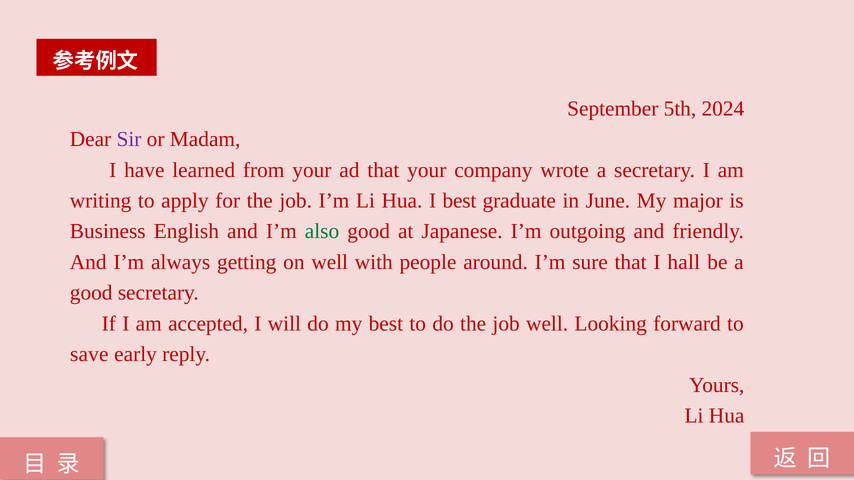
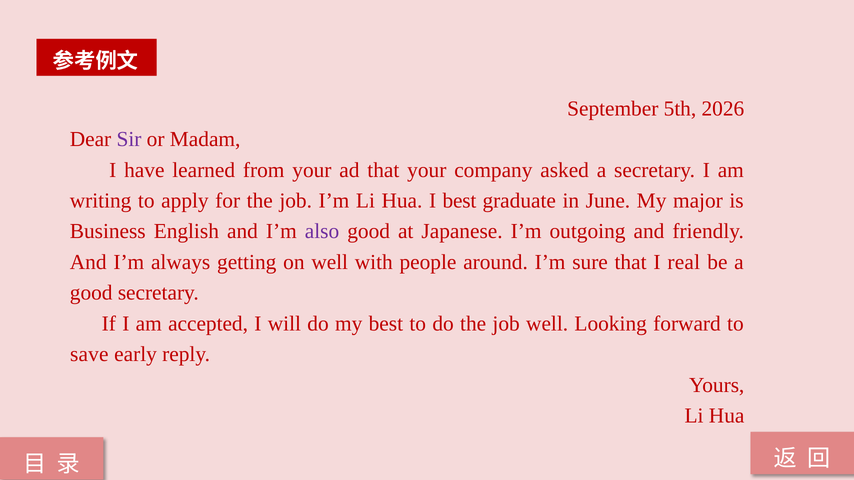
2024: 2024 -> 2026 (723, 109)
wrote: wrote -> asked (565, 170)
also colour: green -> purple (322, 232)
hall: hall -> real (684, 262)
